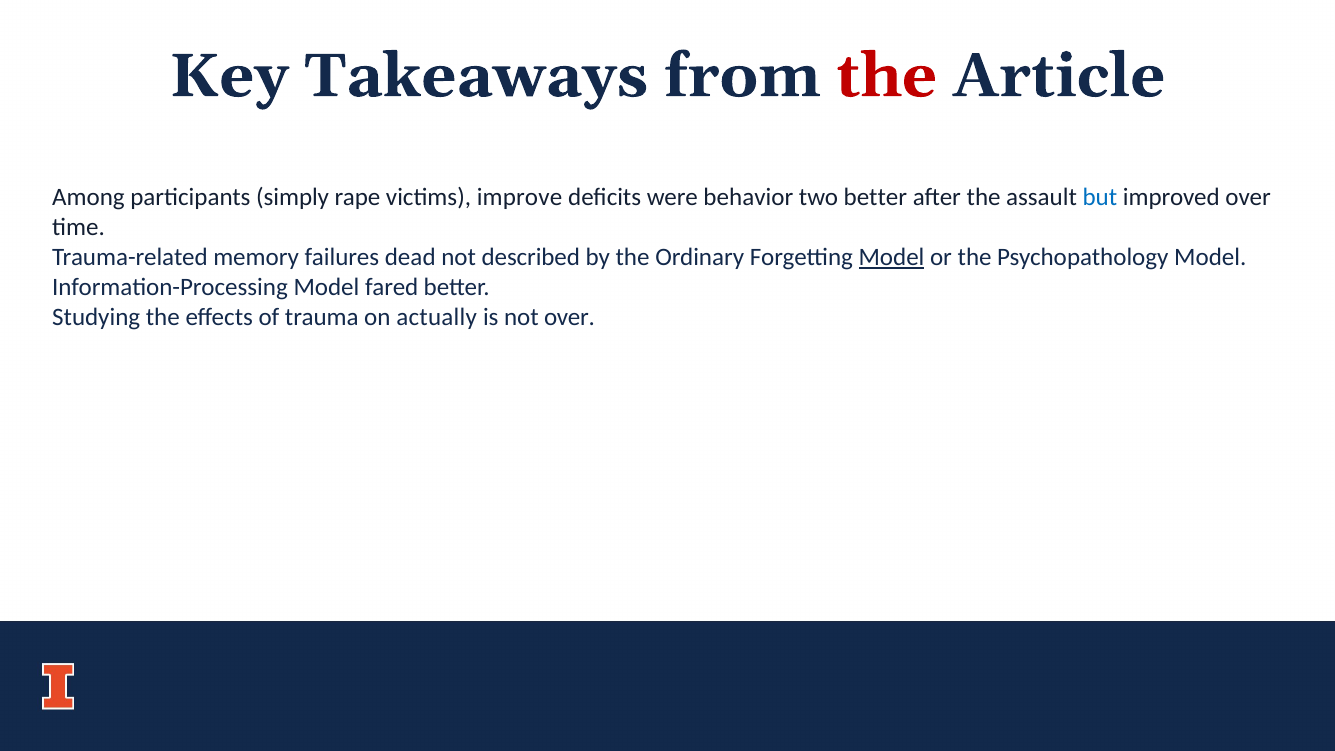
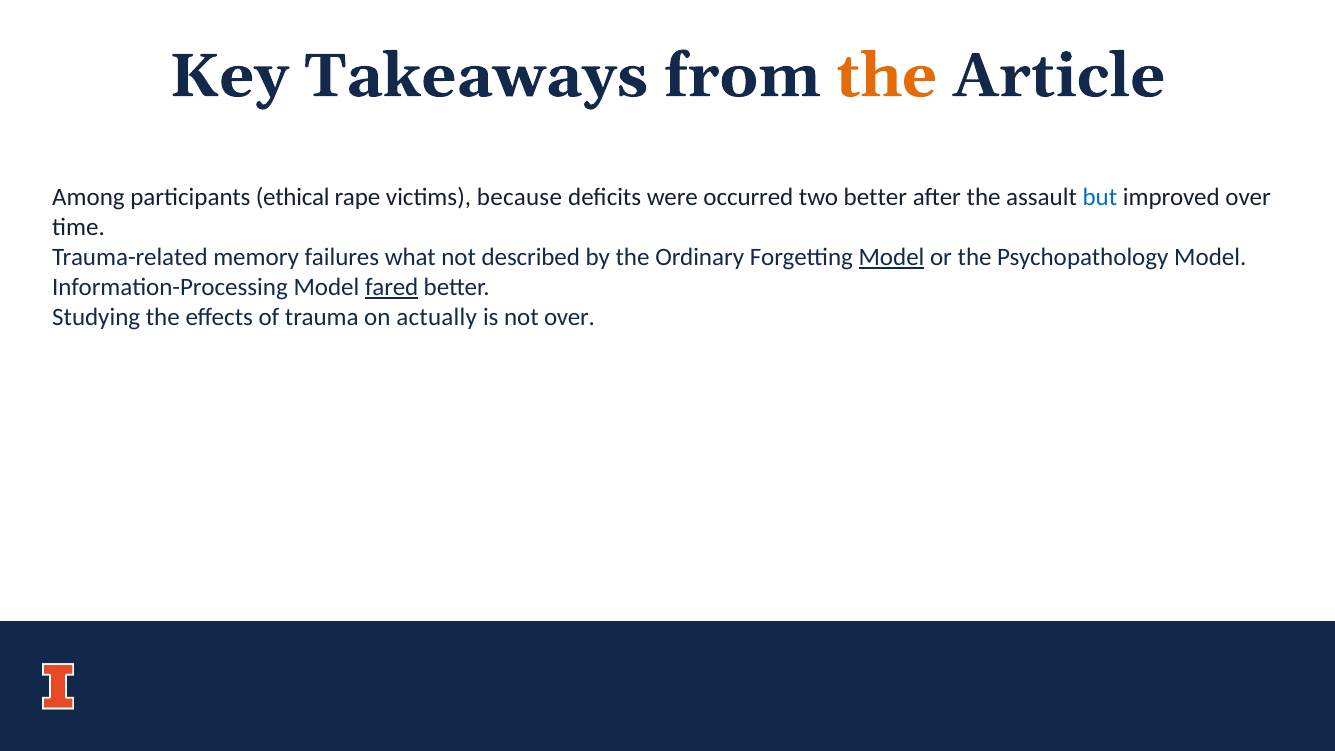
the colour: red -> orange (887, 76)
simply: simply -> ethical (293, 197)
improve: improve -> because (519, 197)
behavior: behavior -> occurred (748, 197)
dead: dead -> what (410, 257)
fared underline: none -> present (392, 287)
